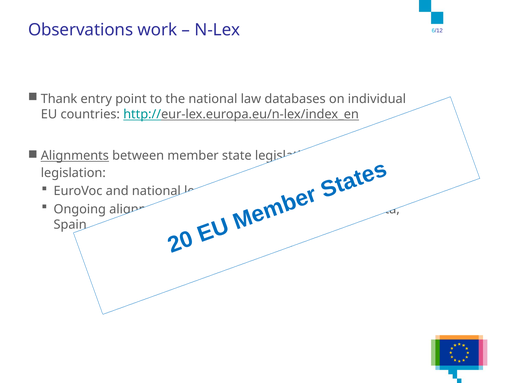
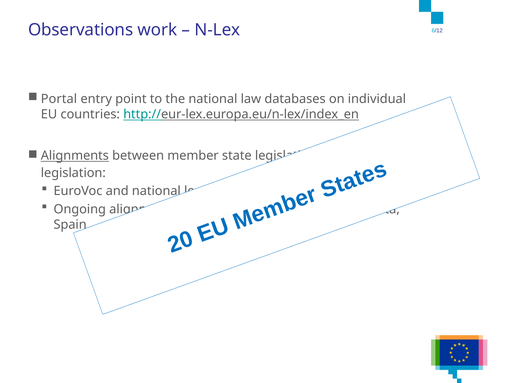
Thank: Thank -> Portal (59, 99)
